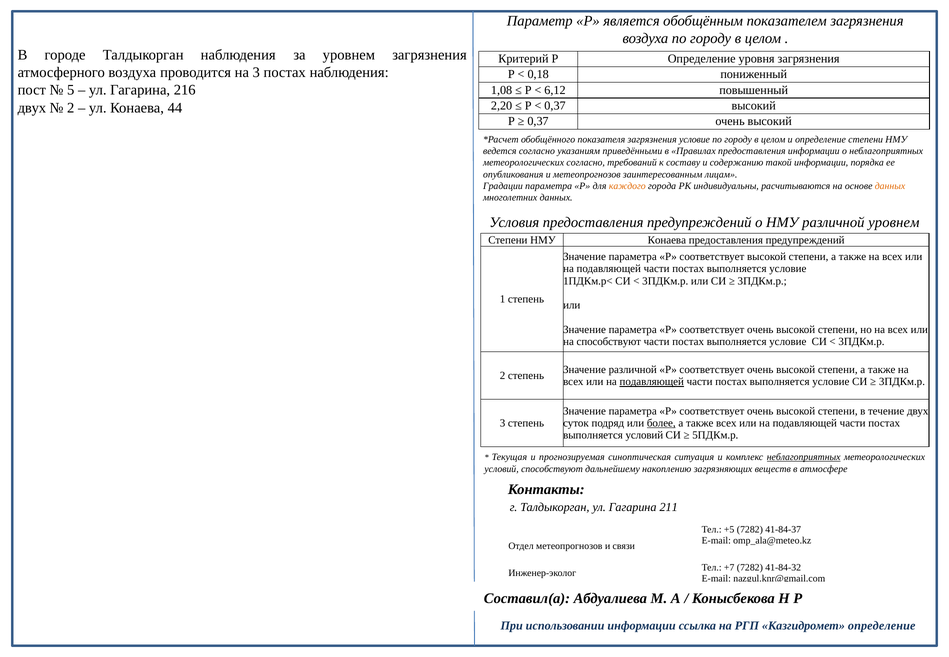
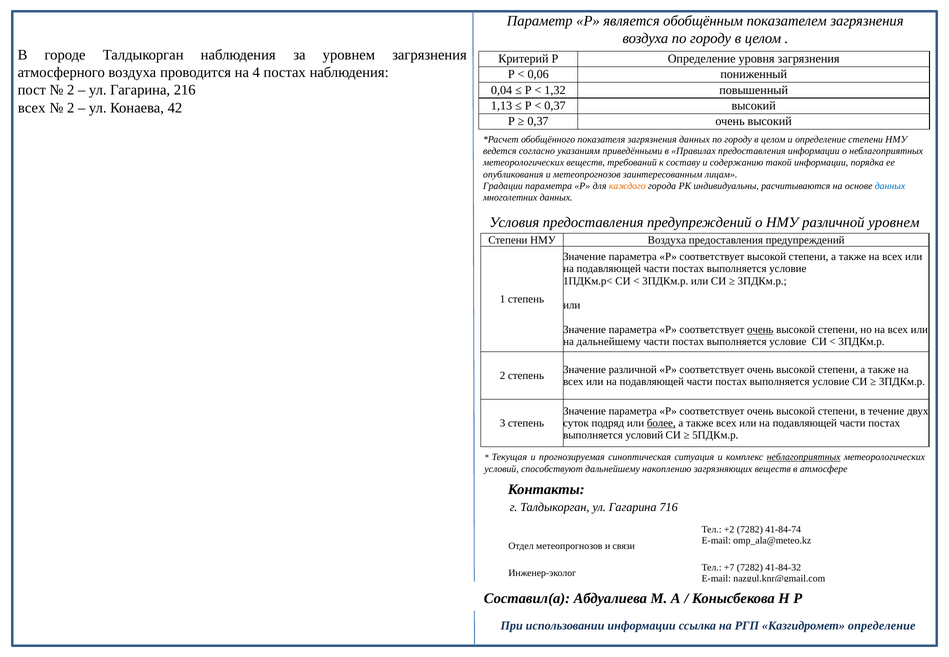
на 3: 3 -> 4 (256, 73)
0,18: 0,18 -> 0,06 (538, 74)
5: 5 -> 2 (71, 90)
1,08: 1,08 -> 0,04 (502, 90)
6,12: 6,12 -> 1,32 (555, 90)
2,20: 2,20 -> 1,13 (502, 106)
двух: двух -> всех (32, 108)
44: 44 -> 42 (175, 108)
загрязнения условие: условие -> данных (694, 139)
метеорологических согласно: согласно -> веществ (586, 163)
данных colour: orange -> blue (890, 186)
НМУ Конаева: Конаева -> Воздуха (667, 240)
очень underline: none -> present (760, 330)
на способствуют: способствуют -> дальнейшему (609, 342)
подавляющей underline: present -> none (652, 382)
211: 211 -> 716 (669, 507)
+5: +5 -> +2 (729, 530)
41-84-37: 41-84-37 -> 41-84-74 (783, 530)
